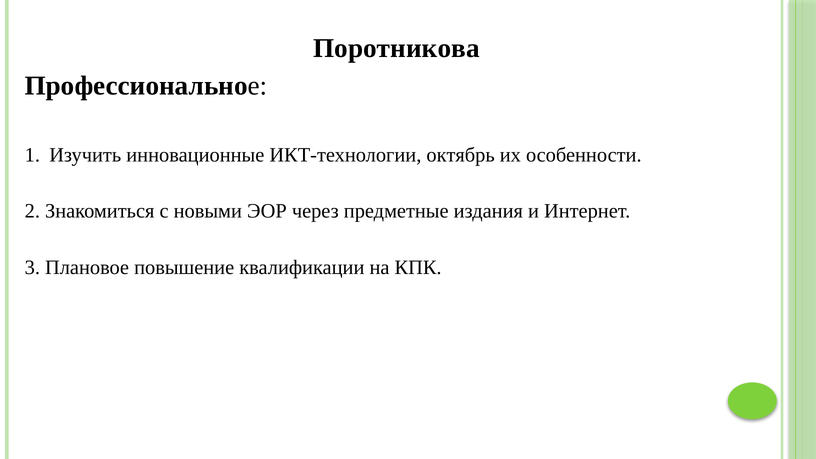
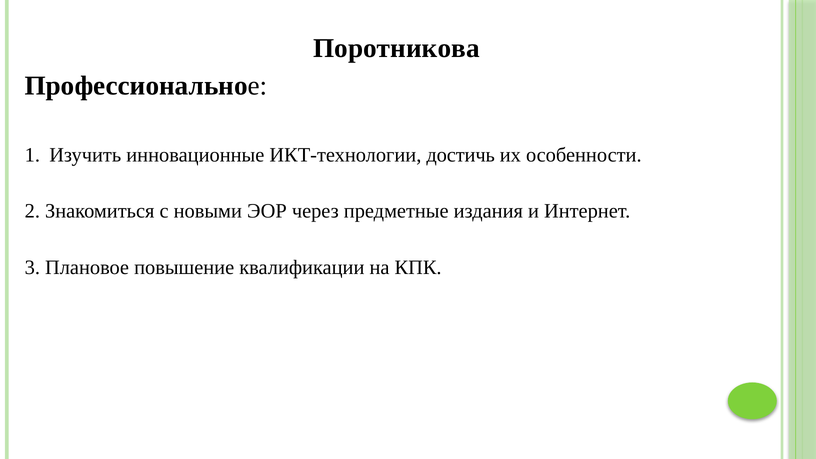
октябрь: октябрь -> достичь (461, 155)
